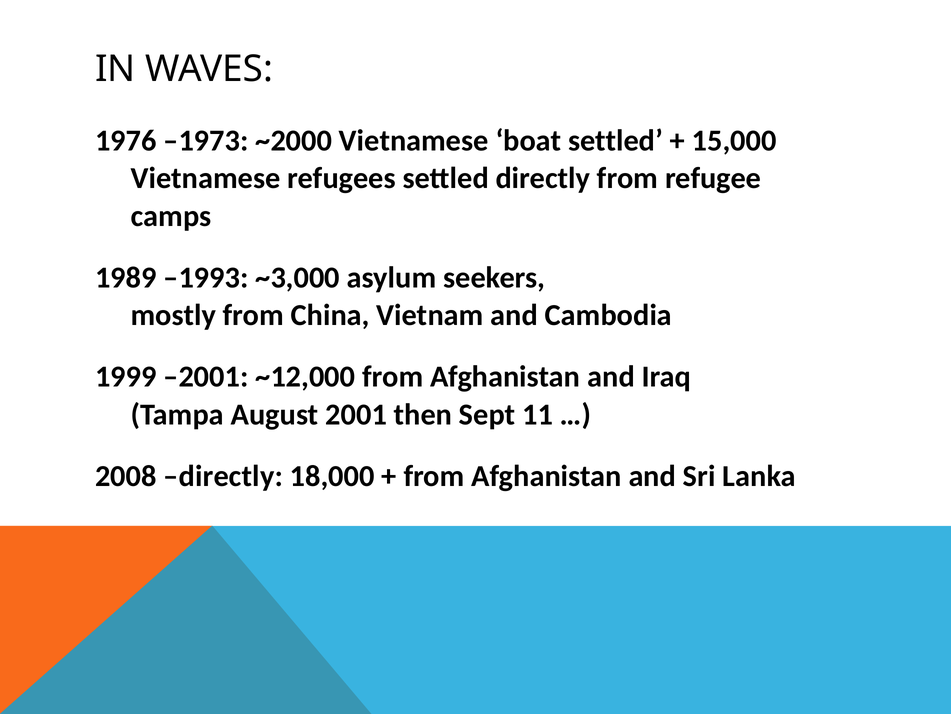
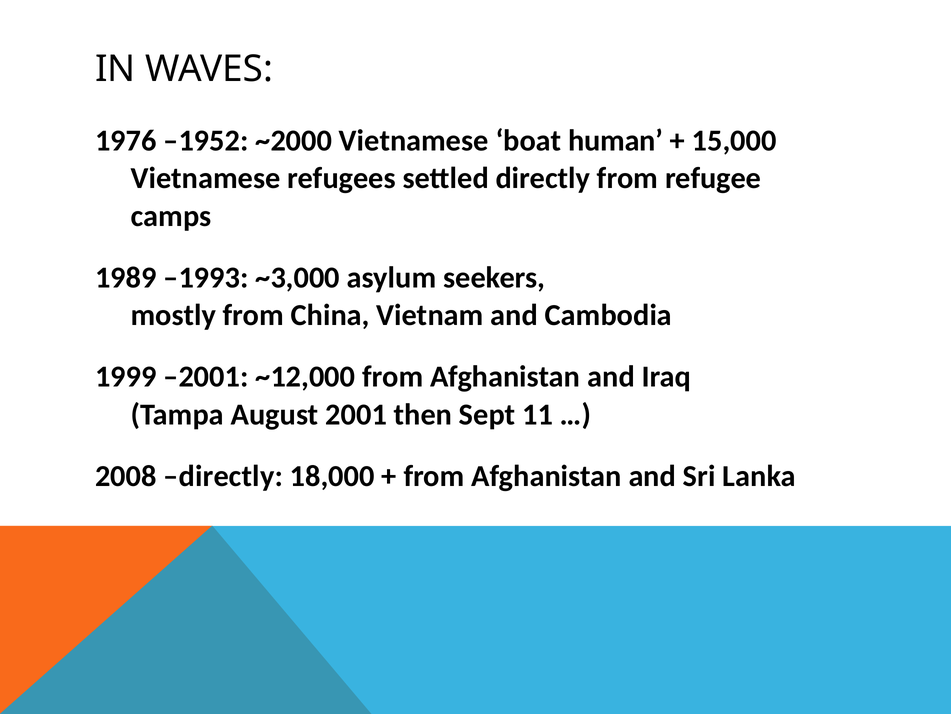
–1973: –1973 -> –1952 (206, 140)
boat settled: settled -> human (616, 140)
